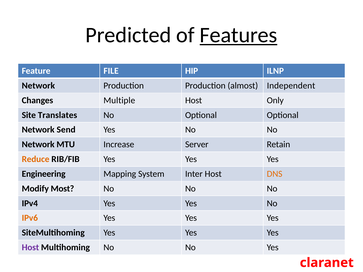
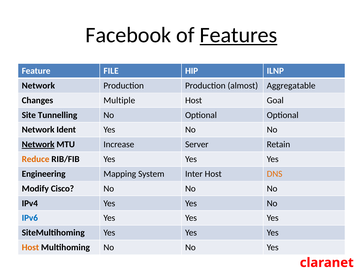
Predicted: Predicted -> Facebook (128, 35)
Independent: Independent -> Aggregatable (291, 86)
Only: Only -> Goal (275, 100)
Translates: Translates -> Tunnelling (58, 115)
Send: Send -> Ident (66, 130)
Network underline: none -> present (38, 145)
Most: Most -> Cisco (62, 189)
IPv6 colour: orange -> blue (30, 218)
Host colour: purple -> orange (30, 248)
